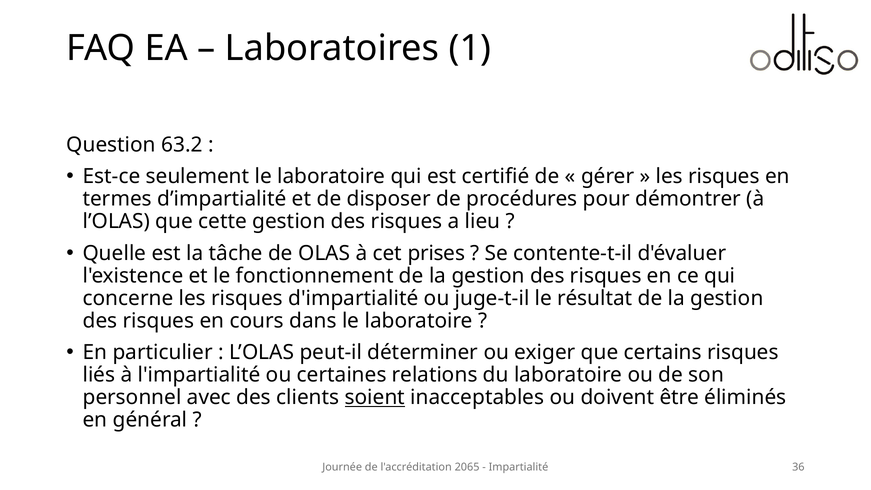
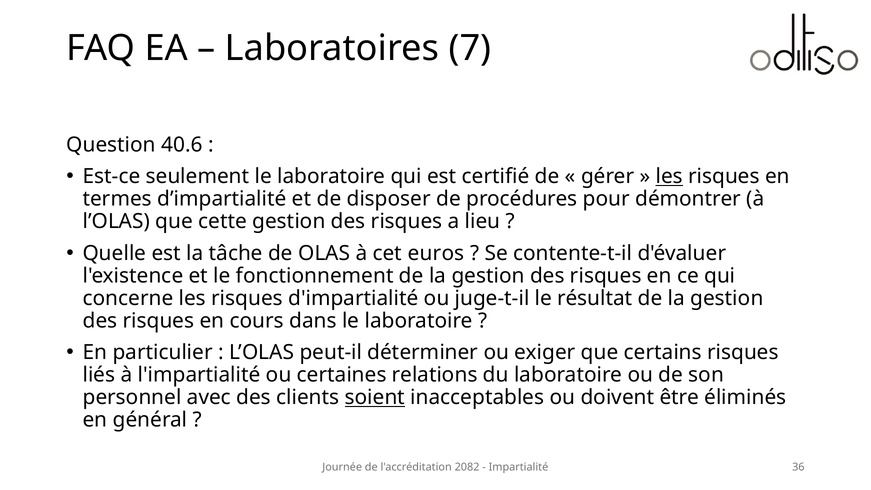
1: 1 -> 7 (470, 48)
63.2: 63.2 -> 40.6 (182, 145)
les underline: none -> present (669, 176)
prises: prises -> euros (436, 253)
2065: 2065 -> 2082 (467, 467)
